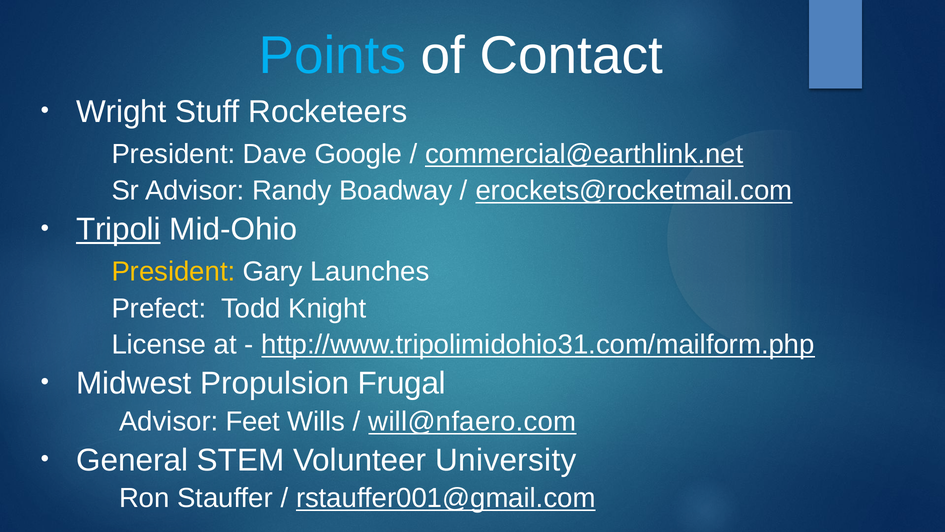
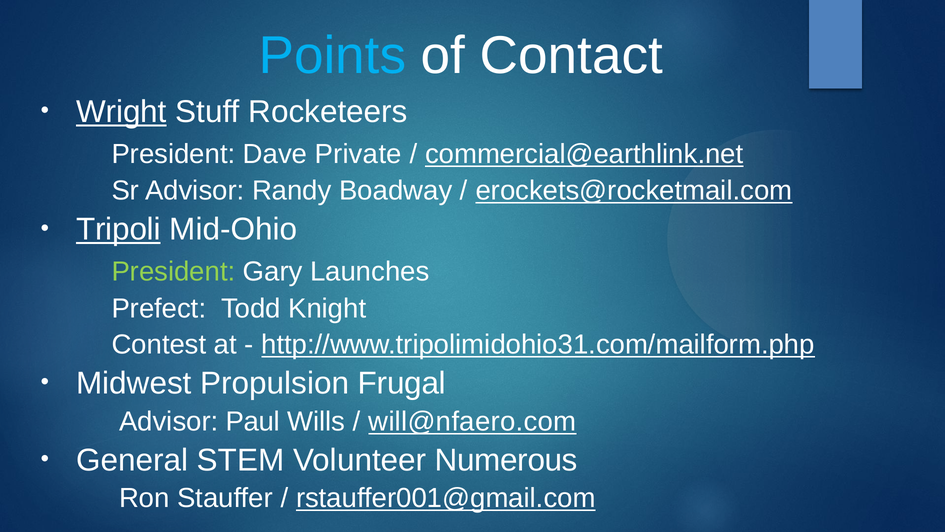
Wright underline: none -> present (121, 112)
Google: Google -> Private (358, 154)
President colour: yellow -> light green (173, 271)
License: License -> Contest (159, 344)
Feet: Feet -> Paul (253, 421)
University: University -> Numerous (506, 460)
